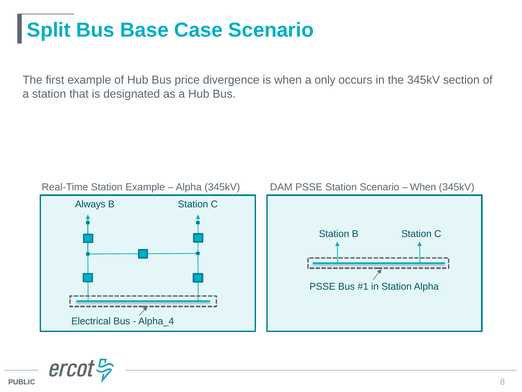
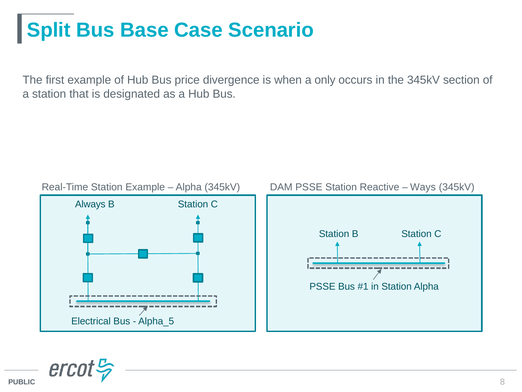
Station Scenario: Scenario -> Reactive (380, 187)
When: When -> Ways (423, 187)
Alpha_4: Alpha_4 -> Alpha_5 (156, 321)
